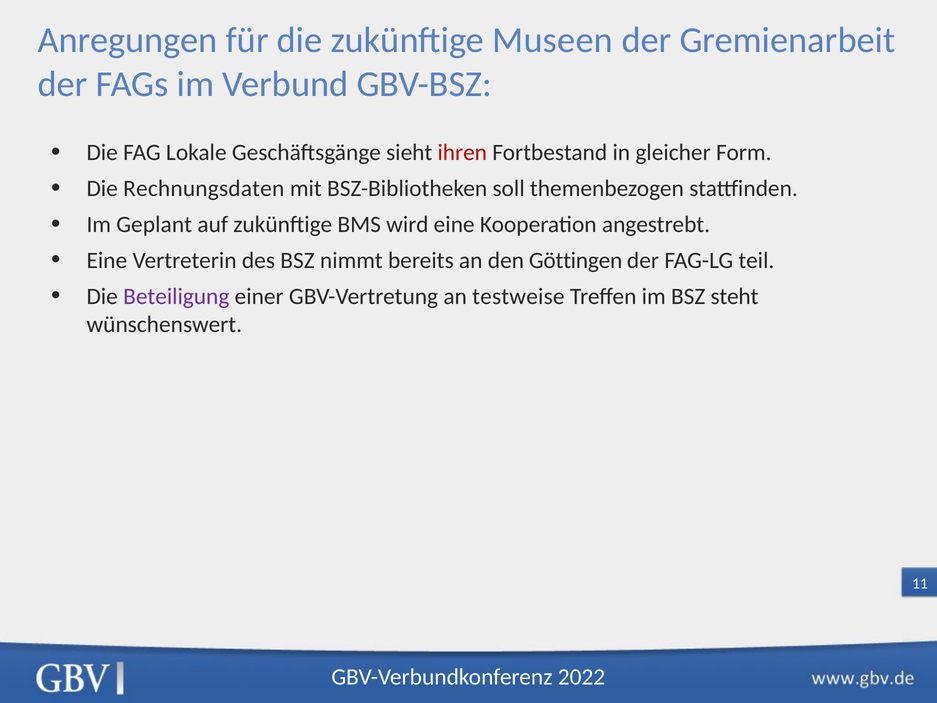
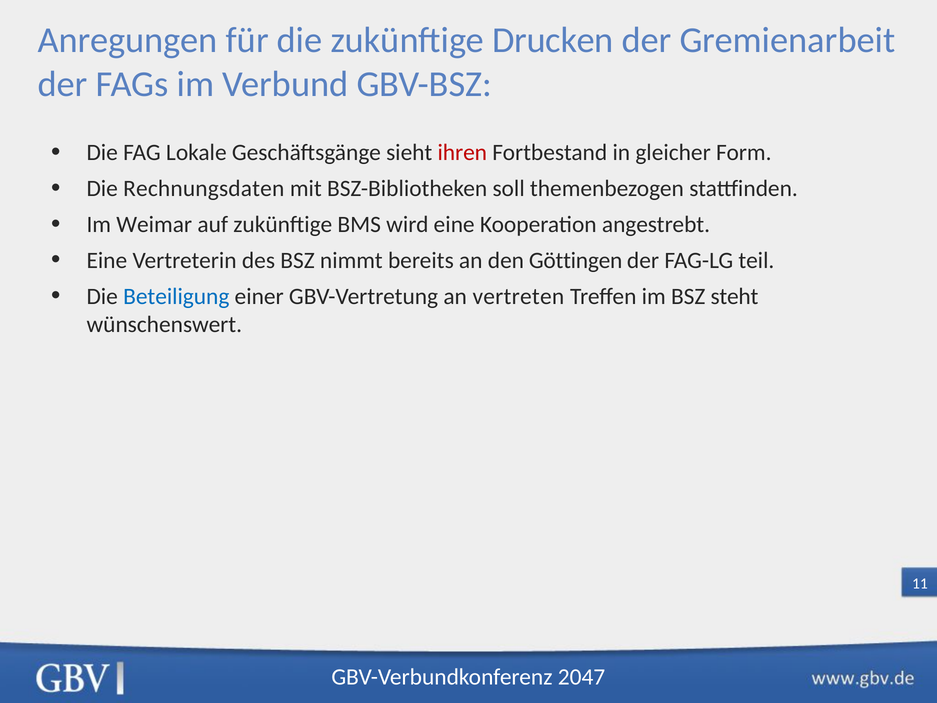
Museen: Museen -> Drucken (553, 40)
Geplant: Geplant -> Weimar (154, 224)
Beteiligung colour: purple -> blue (176, 296)
testweise: testweise -> vertreten (518, 296)
2022: 2022 -> 2047 (582, 677)
